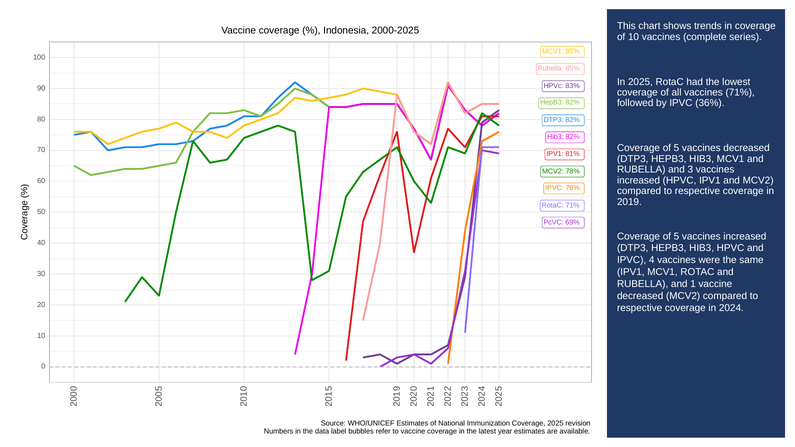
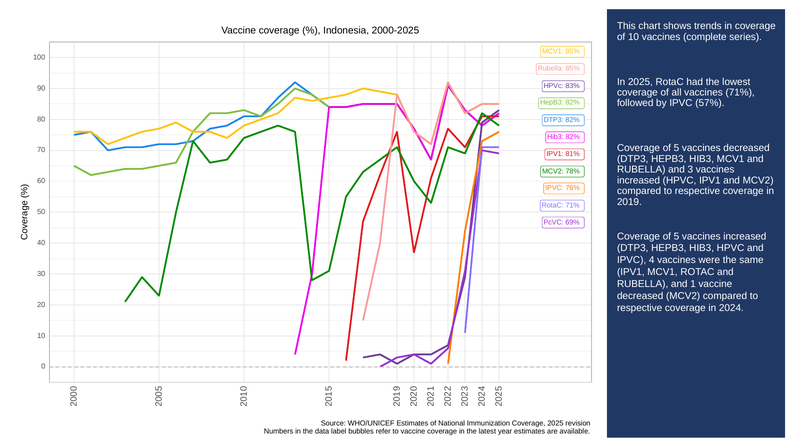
36%: 36% -> 57% (710, 103)
